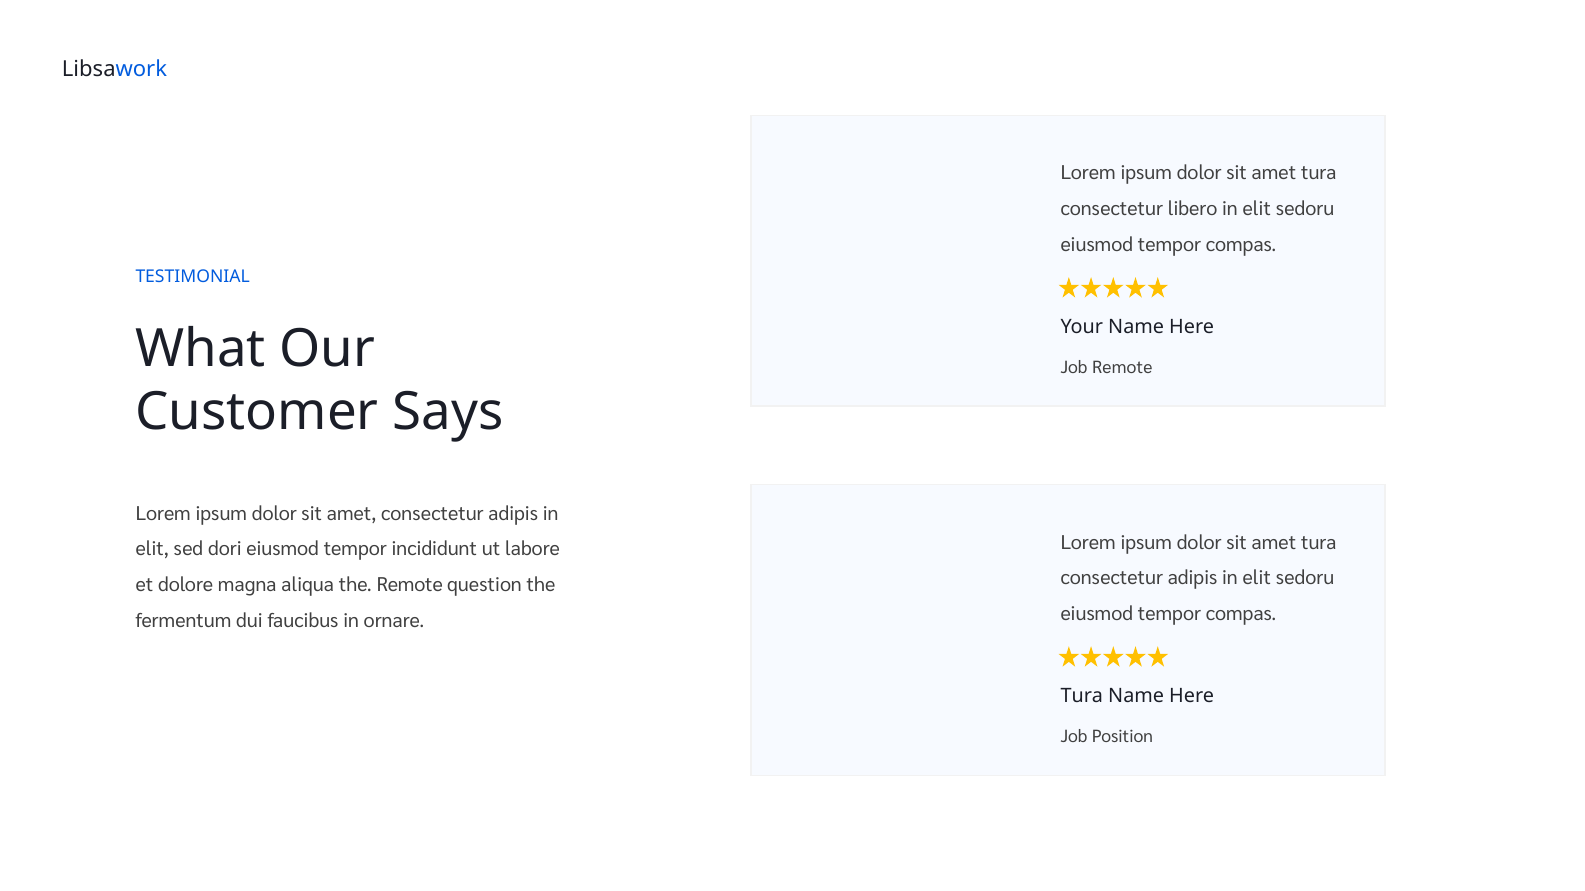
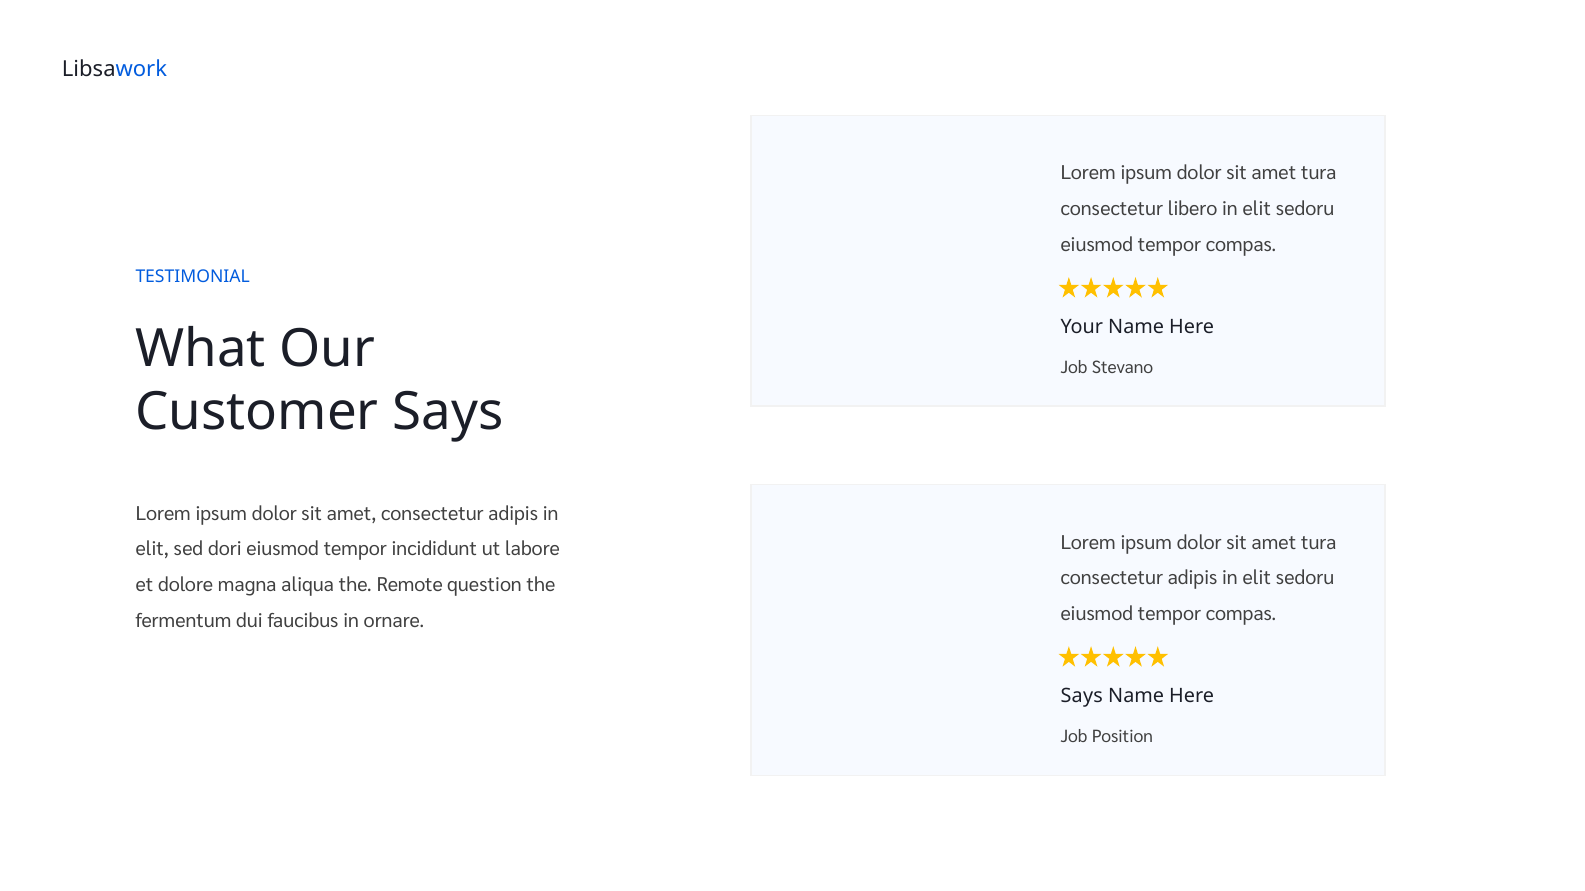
Job Remote: Remote -> Stevano (1122, 368)
Tura: Tura -> Says (1082, 696)
